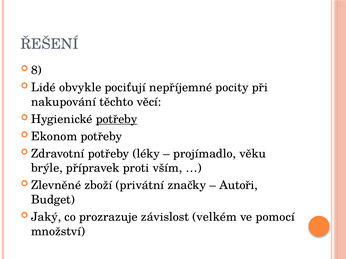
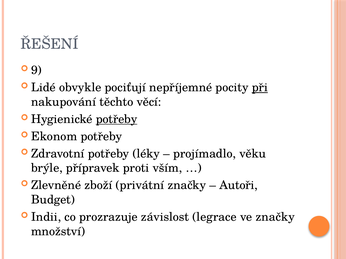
8: 8 -> 9 (36, 70)
při underline: none -> present (260, 88)
Jaký: Jaký -> Indii (46, 217)
velkém: velkém -> legrace (215, 217)
ve pomocí: pomocí -> značky (275, 217)
